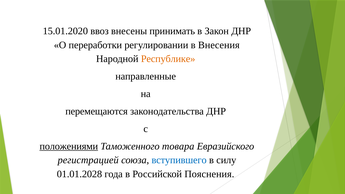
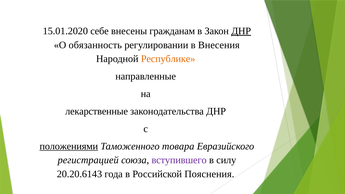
ввоз: ввоз -> себе (100, 31)
принимать: принимать -> гражданам (172, 31)
ДНР underline: none -> present (241, 31)
переработки: переработки -> обязанность (95, 45)
перемещаются: перемещаются -> лекарственные (97, 111)
вступившего colour: blue -> purple (179, 160)
01.01.2028: 01.01.2028 -> 20.20.6143 (79, 174)
